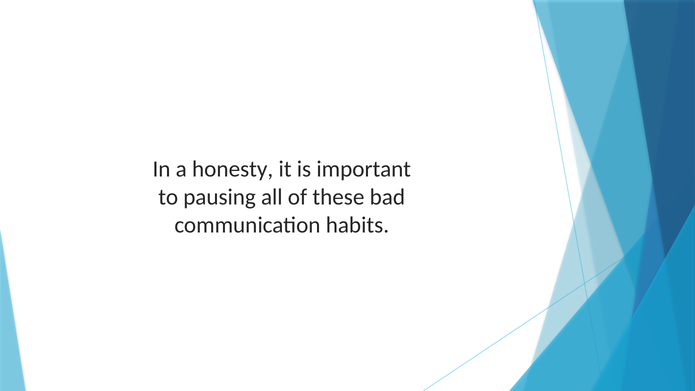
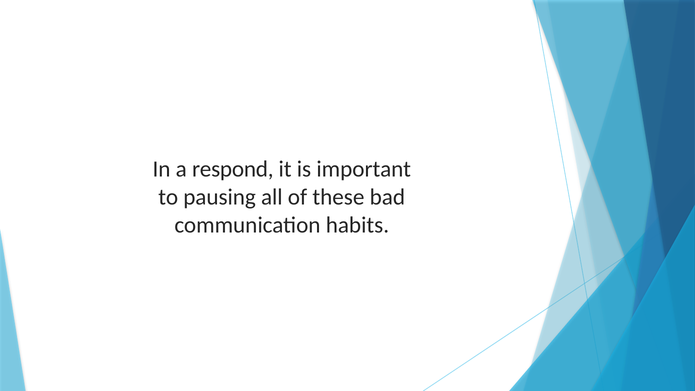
honesty: honesty -> respond (233, 169)
